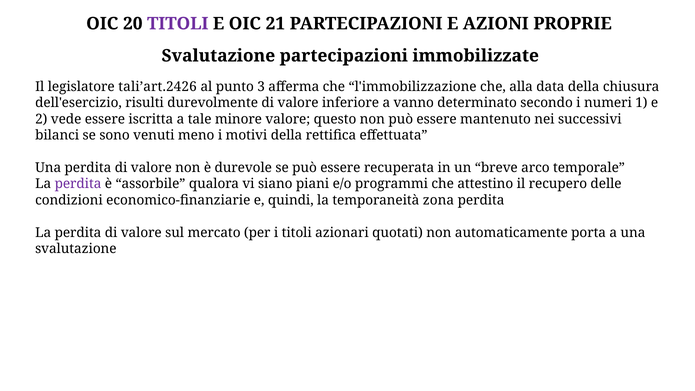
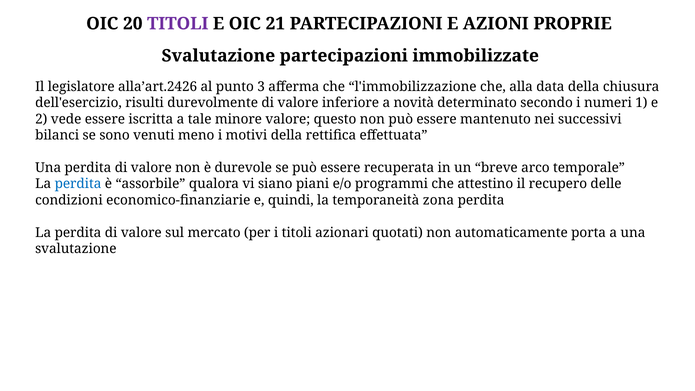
tali’art.2426: tali’art.2426 -> alla’art.2426 (158, 87)
vanno: vanno -> novità (414, 103)
perdita colour: purple -> blue (78, 184)
